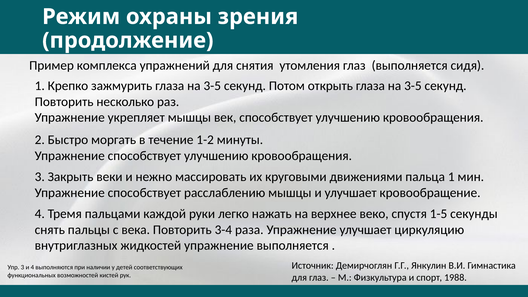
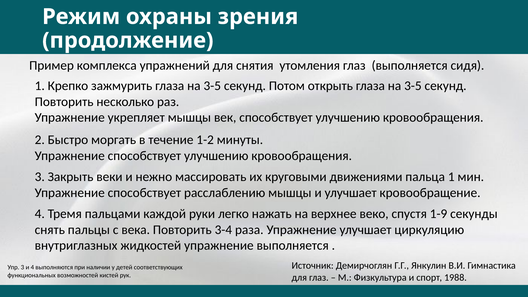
1-5: 1-5 -> 1-9 (439, 214)
